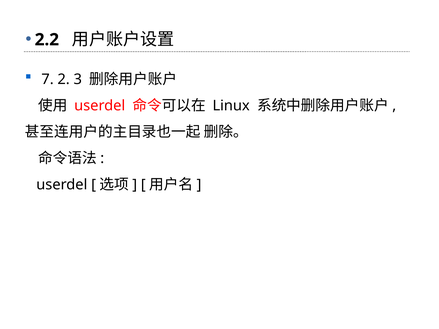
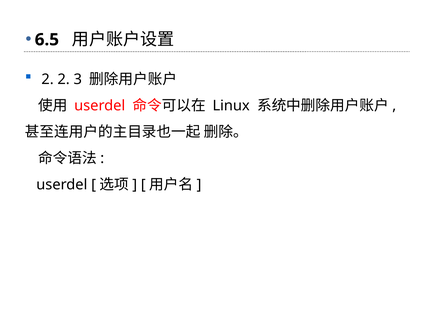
2.2: 2.2 -> 6.5 (47, 40)
7: 7 -> 2 (48, 79)
